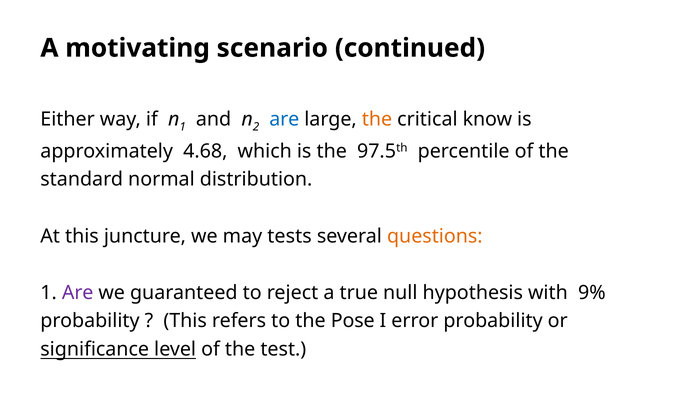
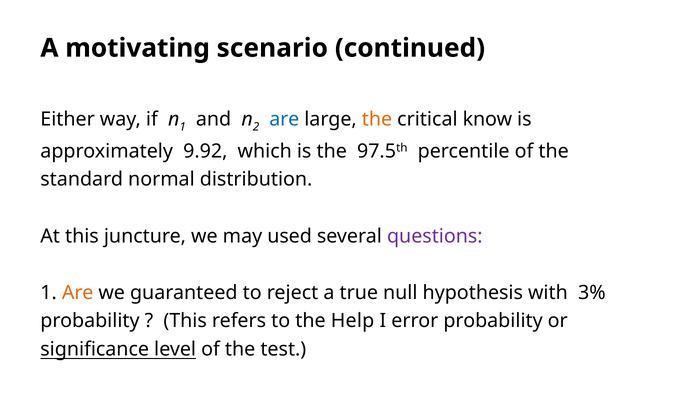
4.68: 4.68 -> 9.92 (205, 151)
tests: tests -> used (290, 236)
questions colour: orange -> purple (435, 236)
Are colour: purple -> orange (78, 293)
9%: 9% -> 3% (592, 293)
Pose: Pose -> Help (353, 321)
